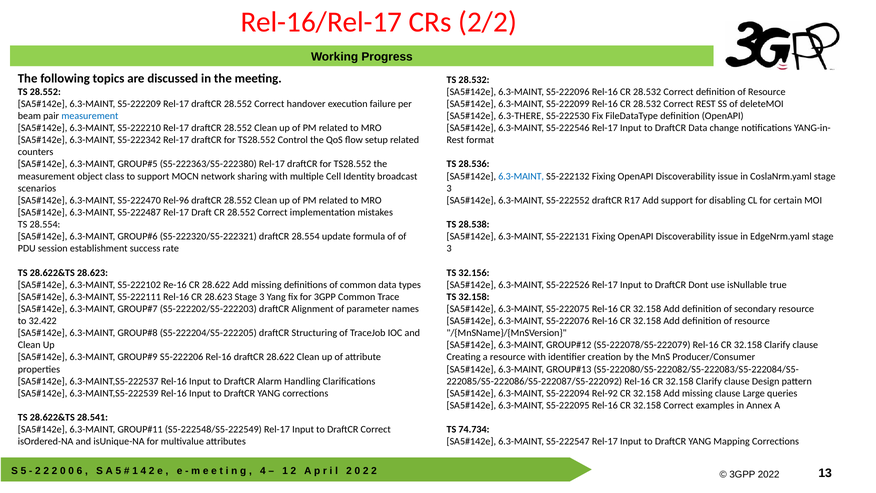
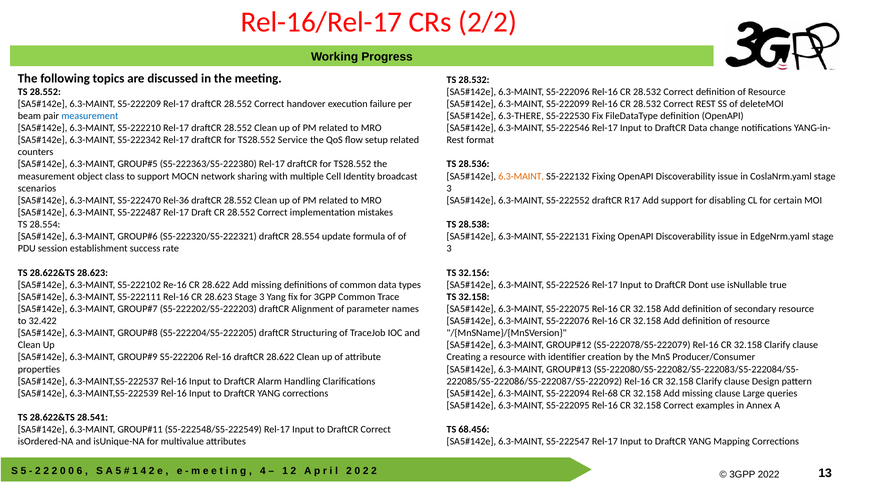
Control: Control -> Service (293, 140)
6.3-MAINT colour: blue -> orange (521, 176)
Rel-96: Rel-96 -> Rel-36 (176, 200)
Rel-92: Rel-92 -> Rel-68 (605, 393)
74.734: 74.734 -> 68.456 (474, 429)
